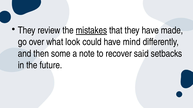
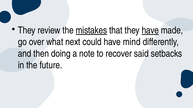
have underline: none -> present (150, 31)
look: look -> next (73, 42)
some: some -> doing (61, 54)
